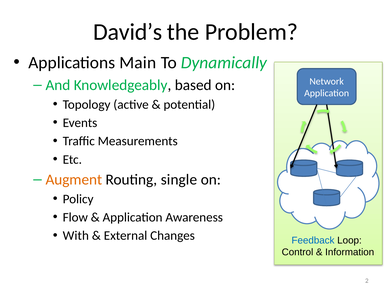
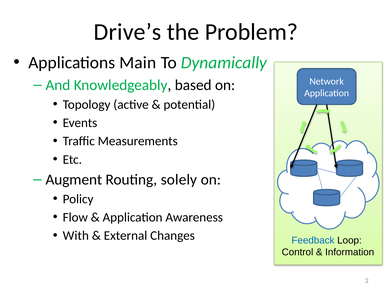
David’s: David’s -> Drive’s (128, 32)
Augment colour: orange -> black (74, 180)
single: single -> solely (179, 180)
